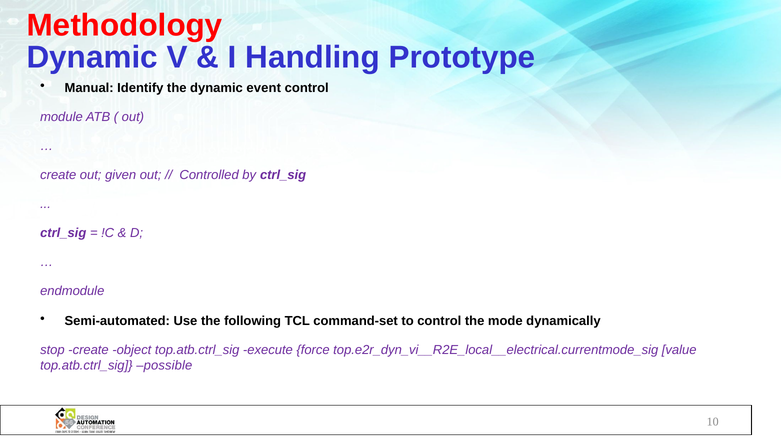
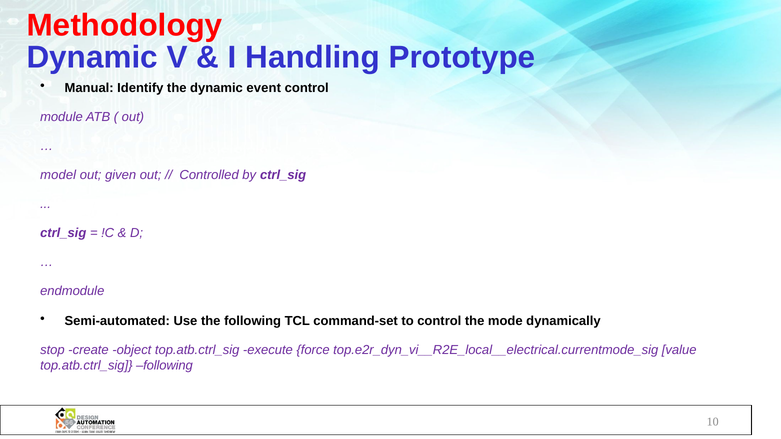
create: create -> model (58, 175)
top.atb.ctrl_sig possible: possible -> following (164, 366)
